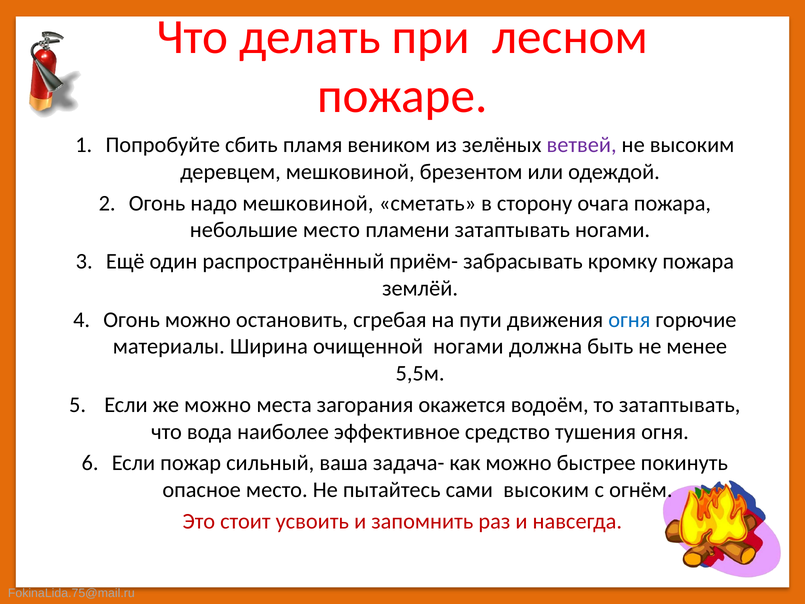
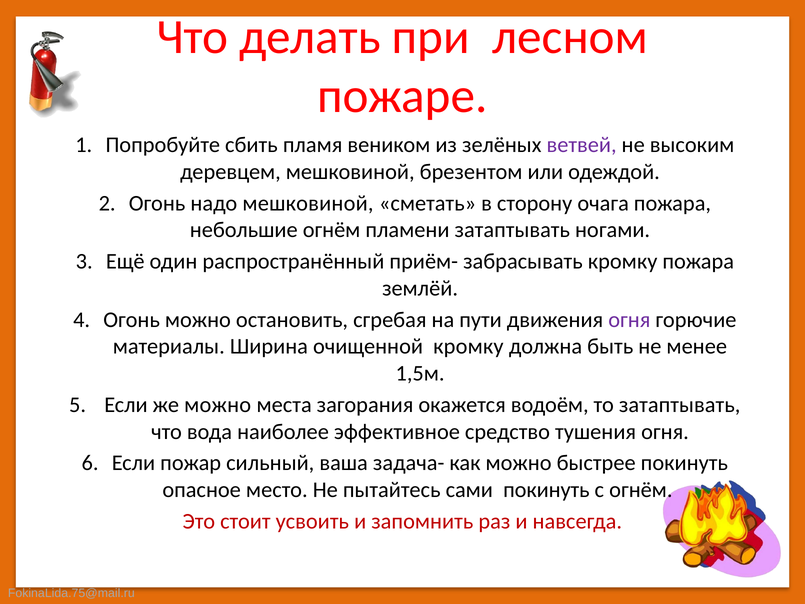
небольшие место: место -> огнём (332, 230)
огня colour: blue -> purple (629, 319)
очищенной ногами: ногами -> кромку (468, 346)
5,5м: 5,5м -> 1,5м (420, 373)
сами высоким: высоким -> покинуть (546, 490)
